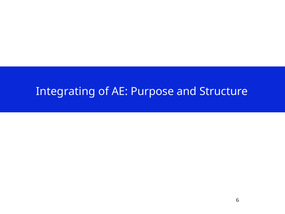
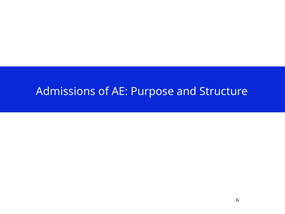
Integrating: Integrating -> Admissions (66, 91)
